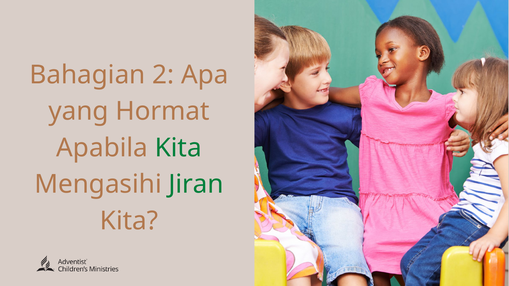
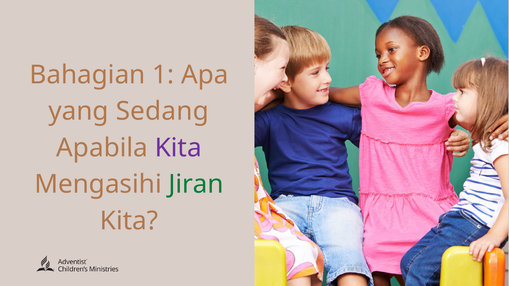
2: 2 -> 1 (163, 75)
Hormat: Hormat -> Sedang (162, 111)
Kita colour: green -> purple (178, 148)
